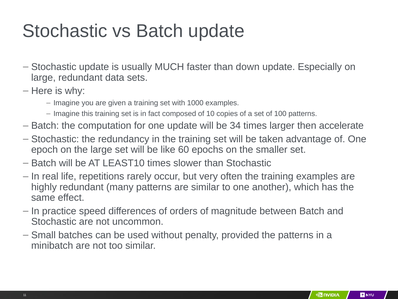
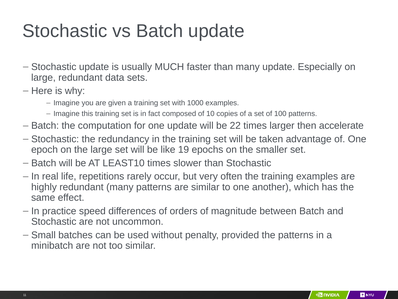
than down: down -> many (248, 67)
34: 34 -> 22 (235, 126)
60: 60 -> 19 (184, 149)
